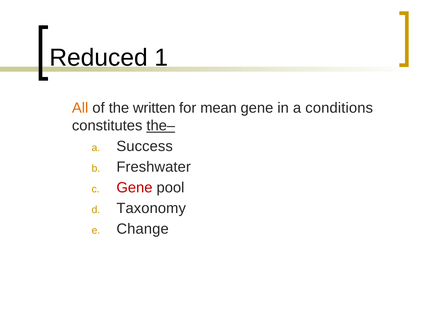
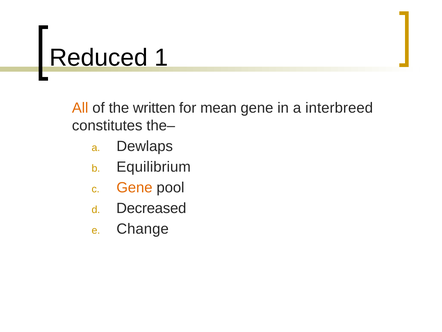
conditions: conditions -> interbreed (339, 108)
the– underline: present -> none (161, 126)
Success: Success -> Dewlaps (145, 146)
Freshwater: Freshwater -> Equilibrium (154, 167)
Gene colour: red -> orange (134, 187)
Taxonomy: Taxonomy -> Decreased (151, 208)
